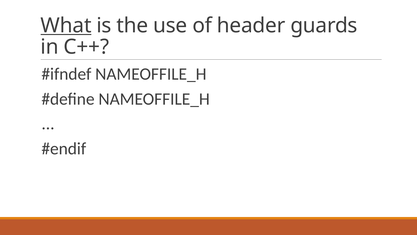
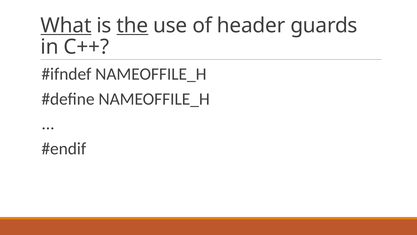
the underline: none -> present (132, 25)
